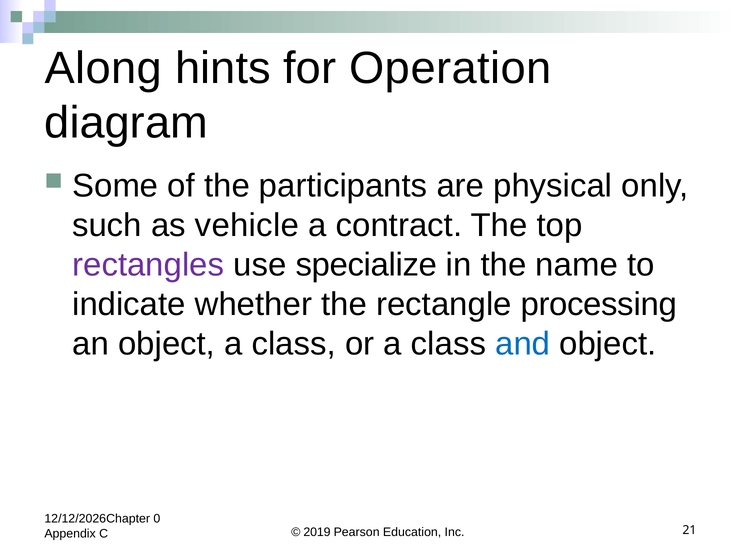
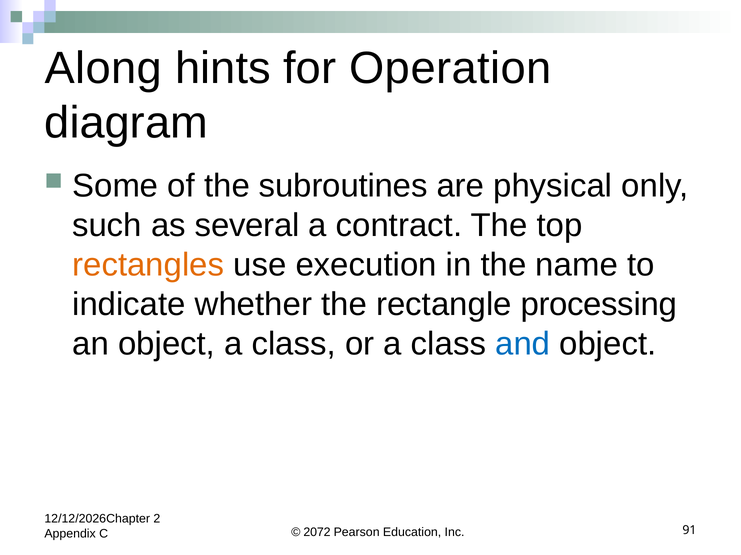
participants: participants -> subroutines (343, 186)
vehicle: vehicle -> several (247, 226)
rectangles colour: purple -> orange (148, 265)
specialize: specialize -> execution (366, 265)
0: 0 -> 2 (157, 520)
2019: 2019 -> 2072 (317, 533)
21: 21 -> 91 (689, 531)
